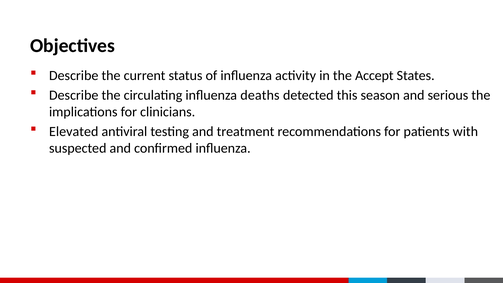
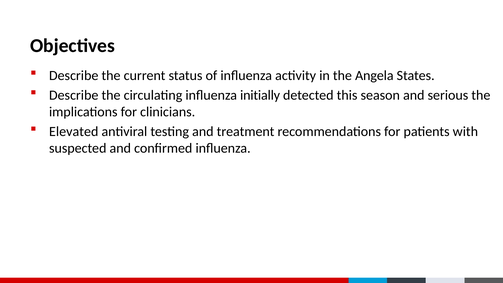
Accept: Accept -> Angela (374, 76)
deaths: deaths -> initially (260, 95)
